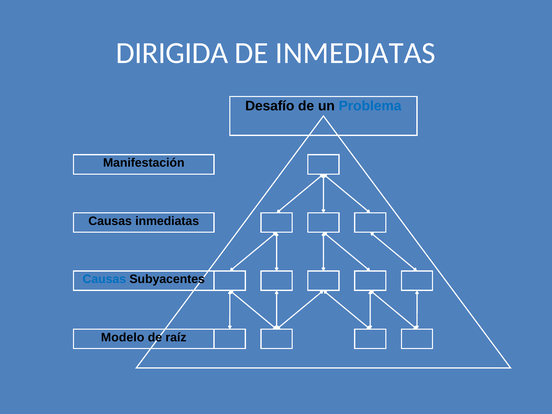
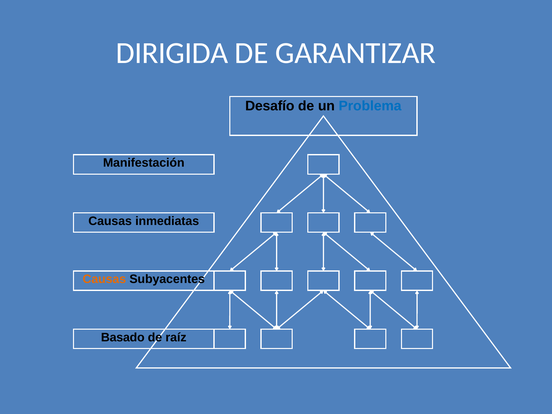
DE INMEDIATAS: INMEDIATAS -> GARANTIZAR (356, 53)
Causas colour: blue -> orange (104, 279)
Modelo: Modelo -> Basado (123, 337)
